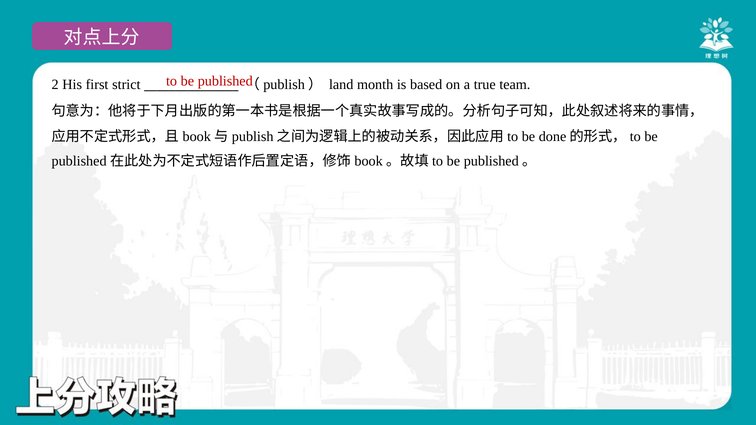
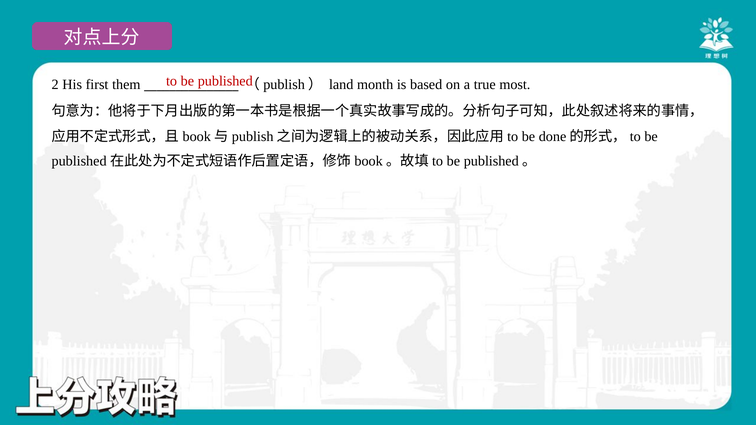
strict: strict -> them (126, 85)
team: team -> most (515, 85)
